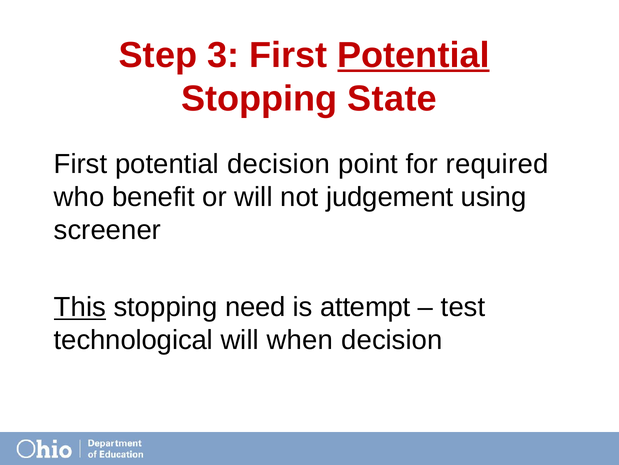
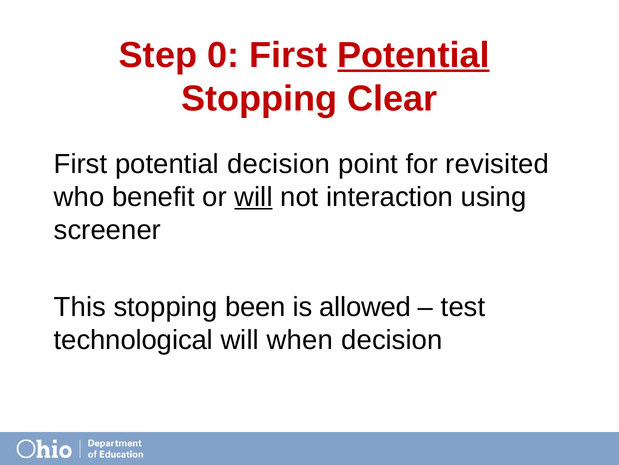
3: 3 -> 0 (223, 55)
State: State -> Clear (392, 98)
required: required -> revisited (497, 164)
will underline: none -> present (254, 197)
judgement: judgement -> interaction (390, 197)
This underline: present -> none (80, 307)
need: need -> been (255, 307)
attempt: attempt -> allowed (365, 307)
